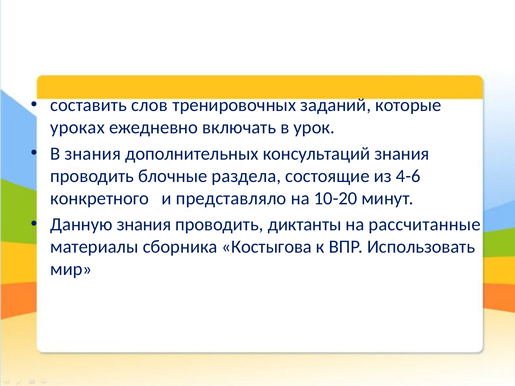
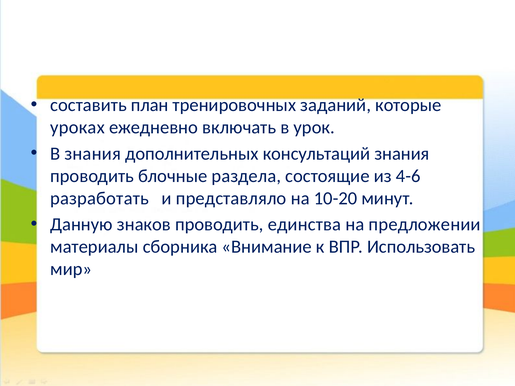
слов: слов -> план (150, 105)
конкретного: конкретного -> разработать (100, 198)
Данную знания: знания -> знаков (144, 224)
диктанты: диктанты -> единства (304, 224)
рассчитанные: рассчитанные -> предложении (425, 224)
Костыгова: Костыгова -> Внимание (267, 247)
